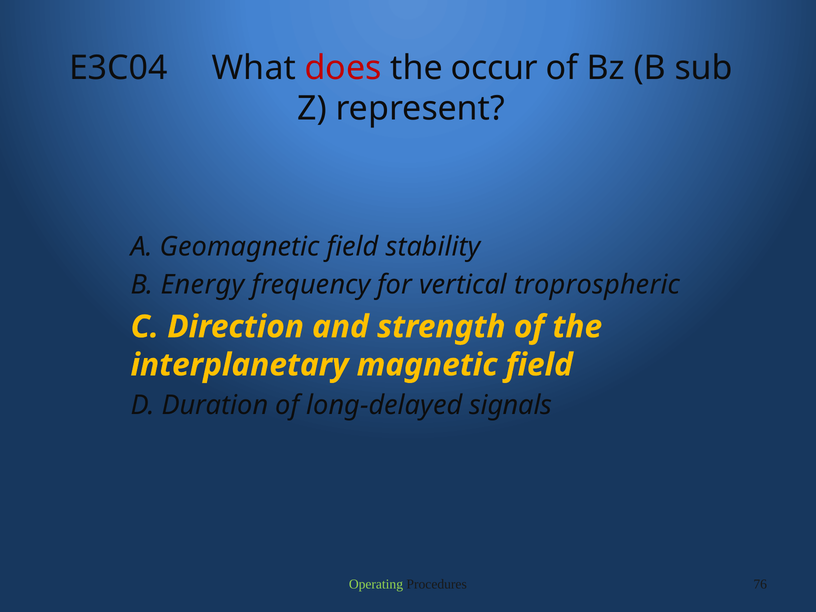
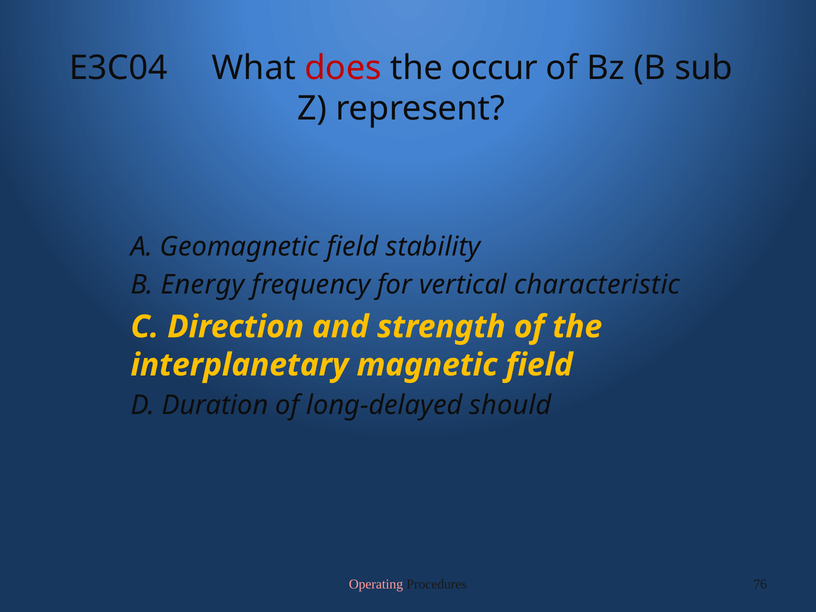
troprospheric: troprospheric -> characteristic (597, 285)
signals: signals -> should (511, 405)
Operating colour: light green -> pink (376, 584)
